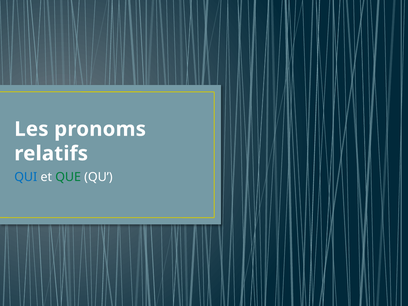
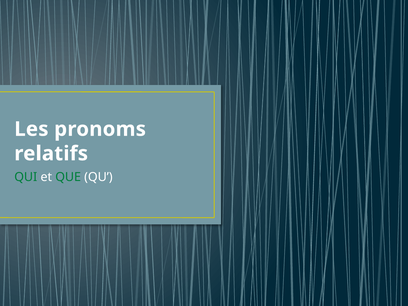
QUI colour: blue -> green (26, 177)
